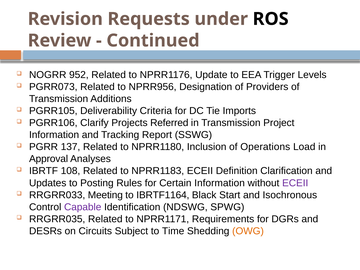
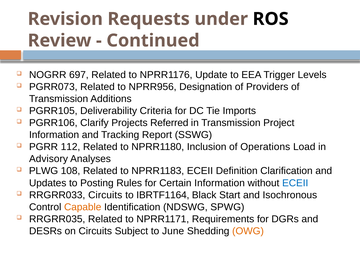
952: 952 -> 697 (79, 75)
137: 137 -> 112 (70, 147)
Approval: Approval -> Advisory (49, 159)
IBRTF: IBRTF -> PLWG (44, 171)
ECEII colour: purple -> blue (295, 183)
RRGRR033 Meeting: Meeting -> Circuits (105, 195)
Capable colour: purple -> orange (83, 207)
Time: Time -> June (173, 231)
